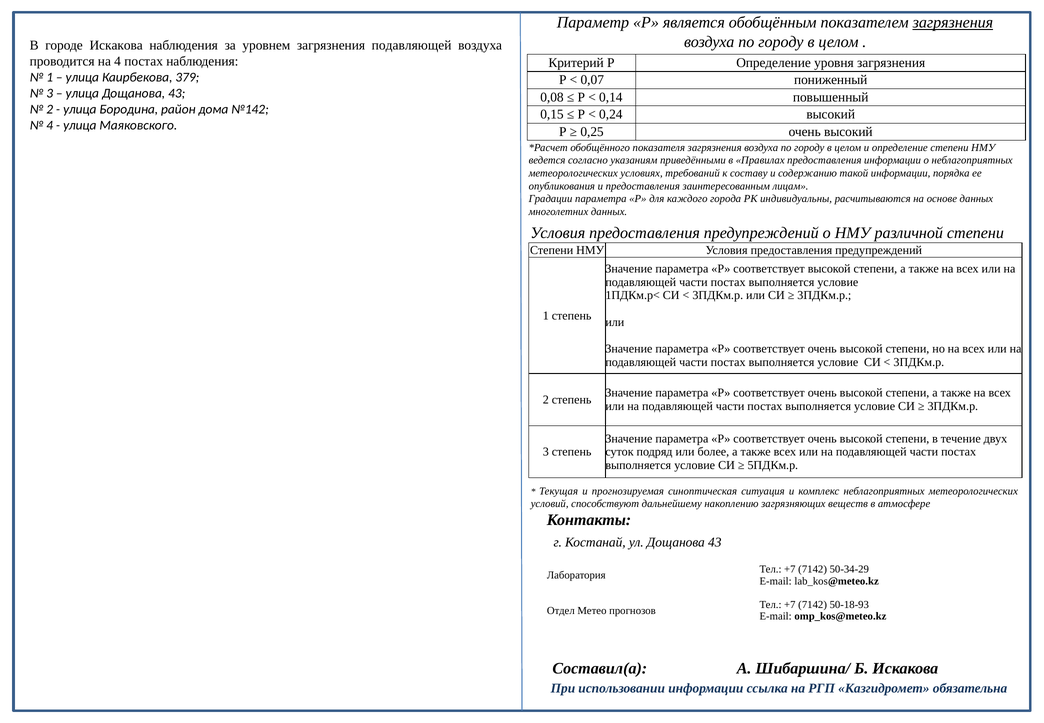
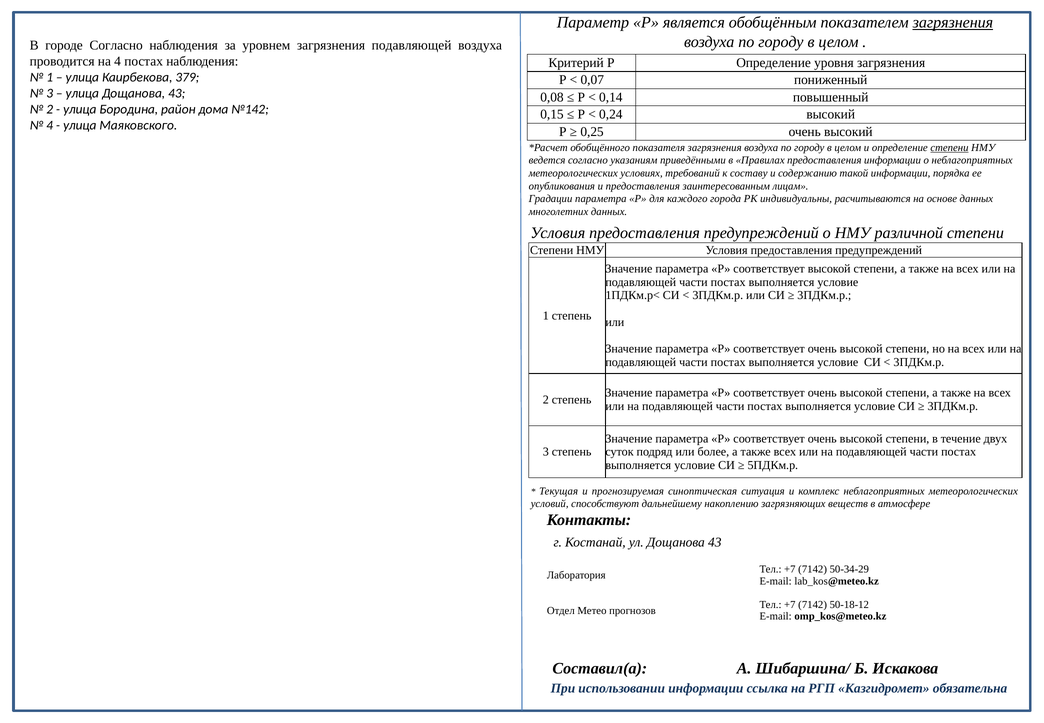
городе Искакова: Искакова -> Согласно (116, 45)
степени underline: none -> present (950, 148)
50-18-93: 50-18-93 -> 50-18-12 (849, 604)
